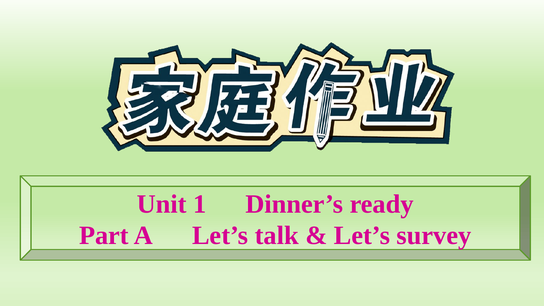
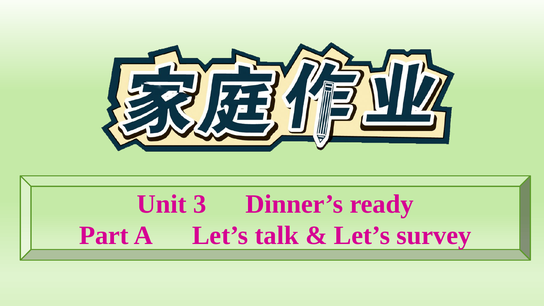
1: 1 -> 3 (200, 204)
